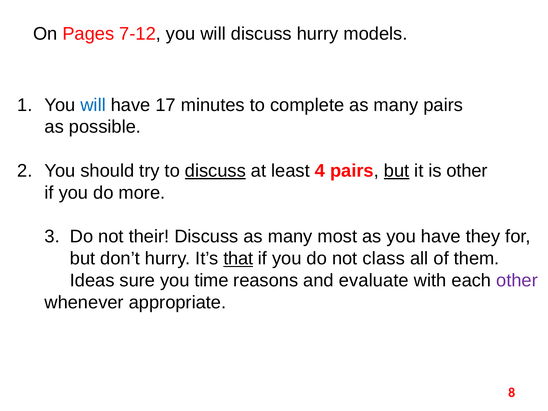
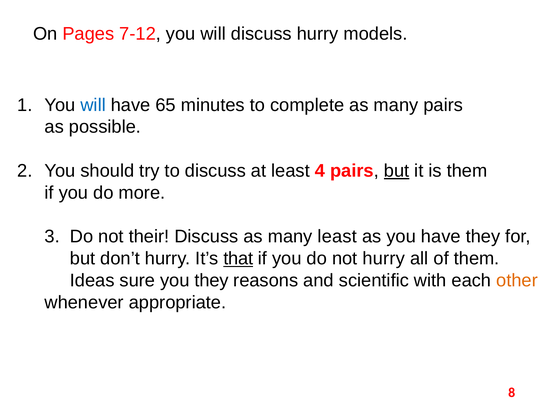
17: 17 -> 65 (166, 105)
discuss underline: present -> none (215, 171)
is other: other -> them (467, 171)
many most: most -> least (337, 237)
not class: class -> hurry (384, 258)
you time: time -> they (212, 280)
evaluate: evaluate -> scientific (374, 280)
other colour: purple -> orange (517, 280)
